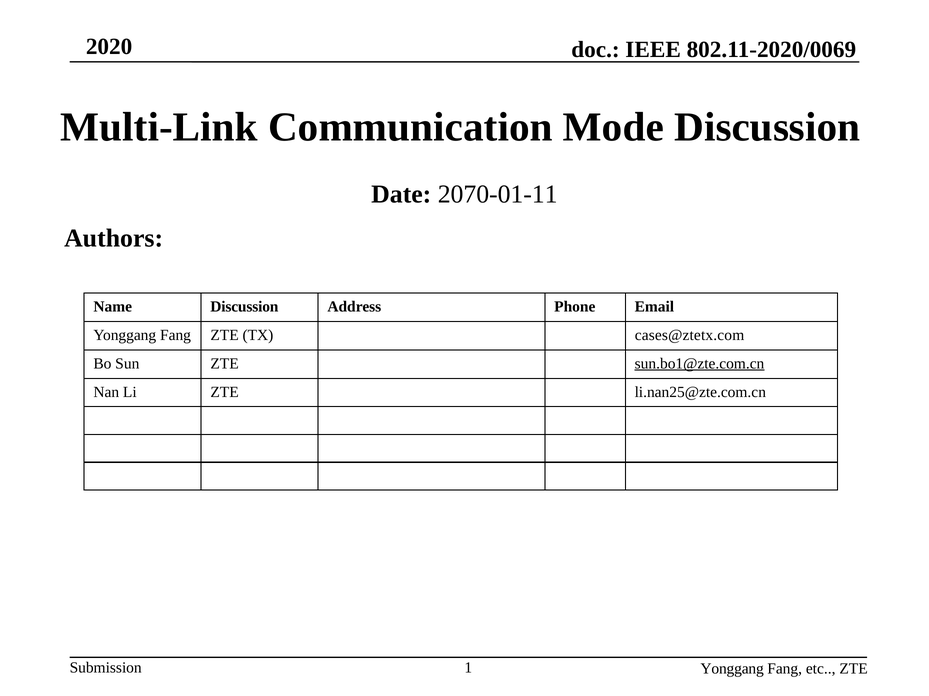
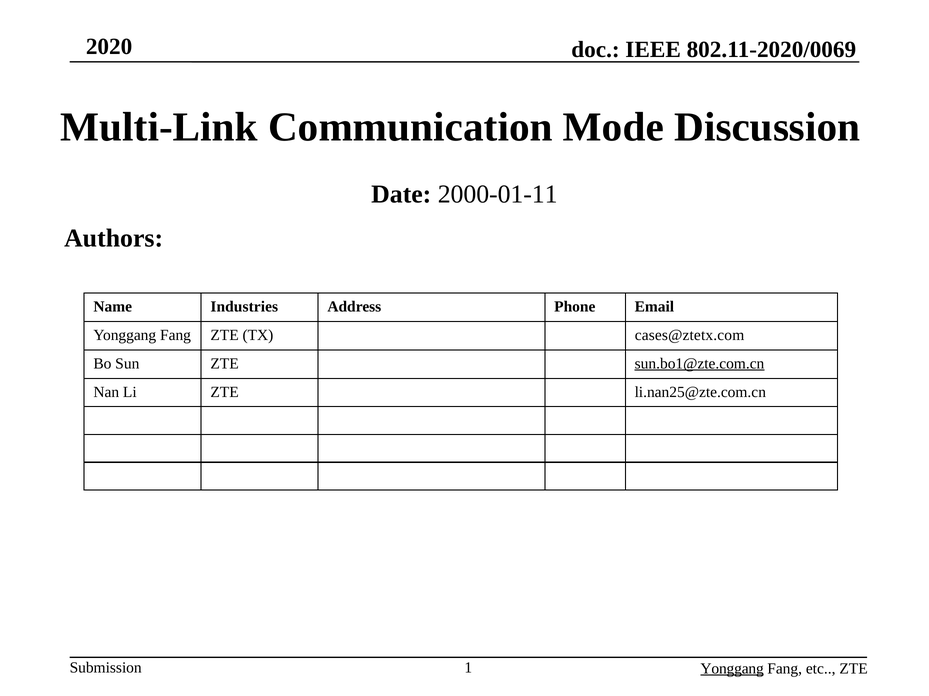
2070-01-11: 2070-01-11 -> 2000-01-11 (498, 195)
Name Discussion: Discussion -> Industries (244, 307)
Yonggang underline: none -> present (732, 669)
